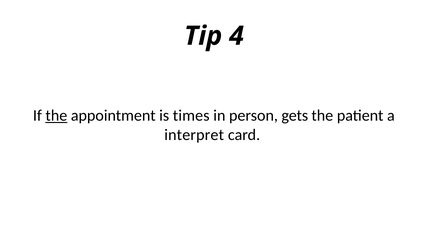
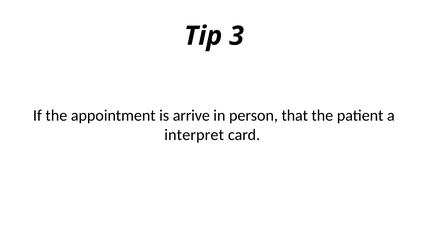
4: 4 -> 3 (237, 36)
the underline: present -> none (56, 115)
times: times -> arrive (191, 115)
gets: gets -> that (295, 115)
